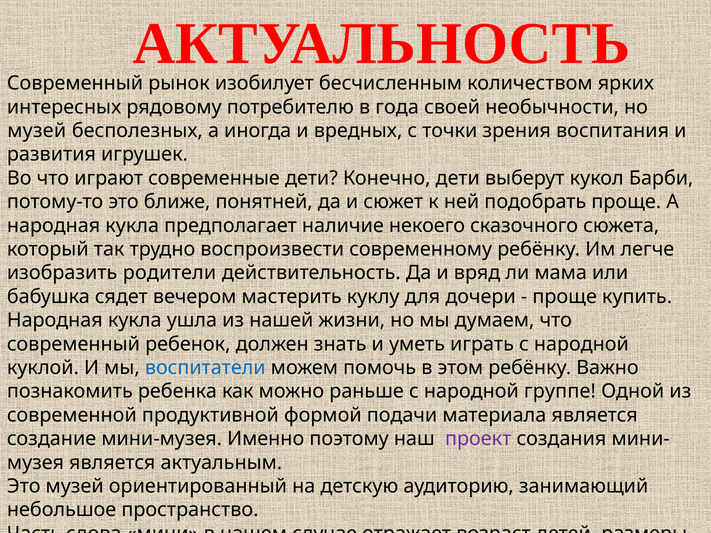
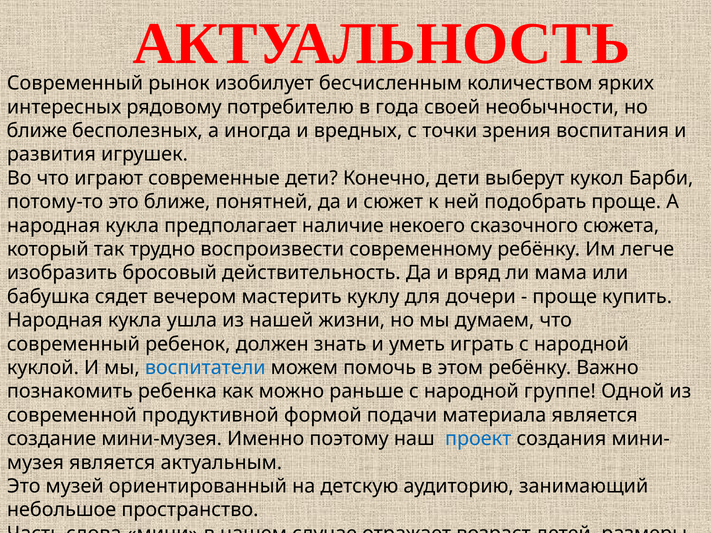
музей: музей -> ближе (37, 131)
родители: родители -> бросовый (170, 273)
проект colour: purple -> blue (478, 439)
